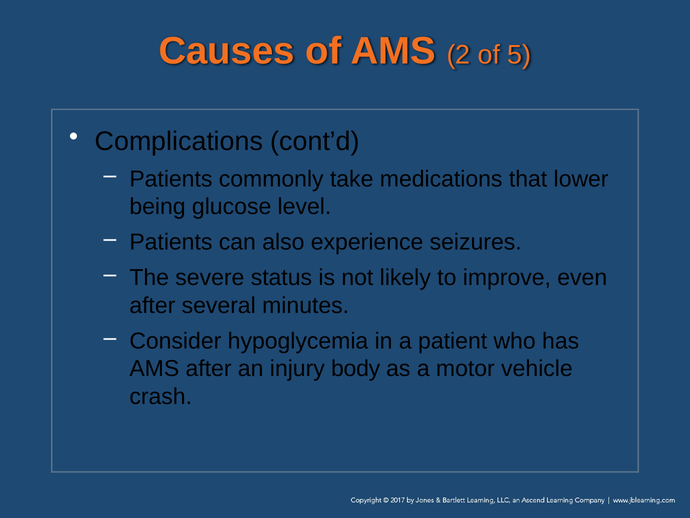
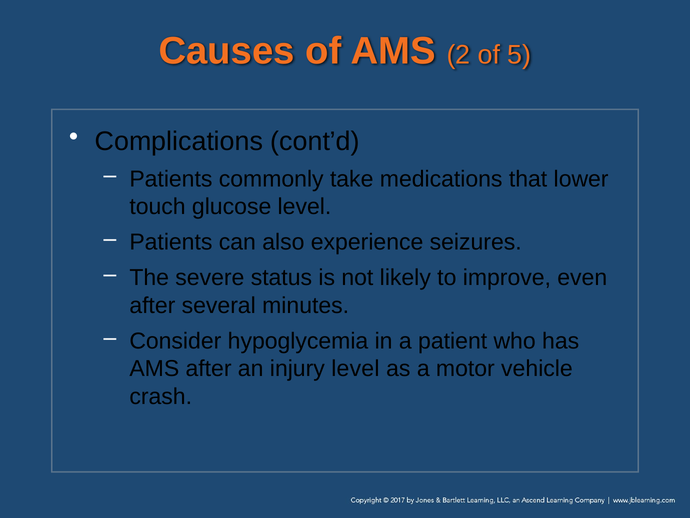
being: being -> touch (158, 206)
injury body: body -> level (355, 368)
